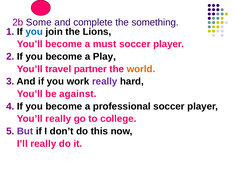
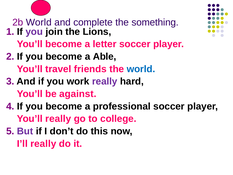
2b Some: Some -> World (39, 22)
you colour: blue -> purple (34, 32)
must: must -> letter (105, 44)
Play: Play -> Able (105, 56)
partner: partner -> friends (90, 69)
world colour: orange -> blue (141, 69)
